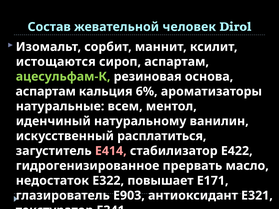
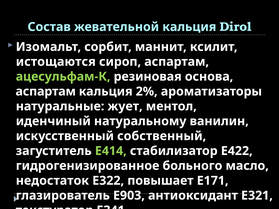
жевательной человек: человек -> кальция (189, 27)
6%: 6% -> 2% (147, 92)
всем: всем -> жует (125, 106)
расплатиться: расплатиться -> собственный (162, 136)
E414 colour: pink -> light green (111, 151)
прервать: прервать -> больного (192, 166)
